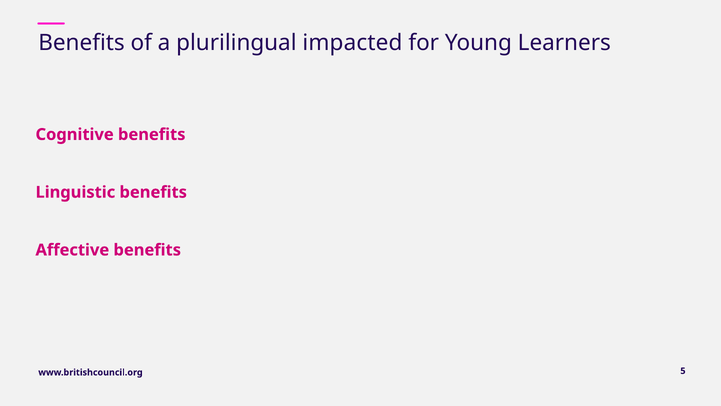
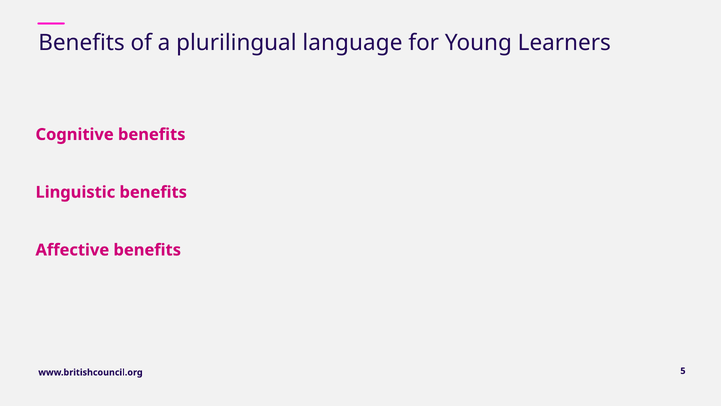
impacted: impacted -> language (352, 43)
